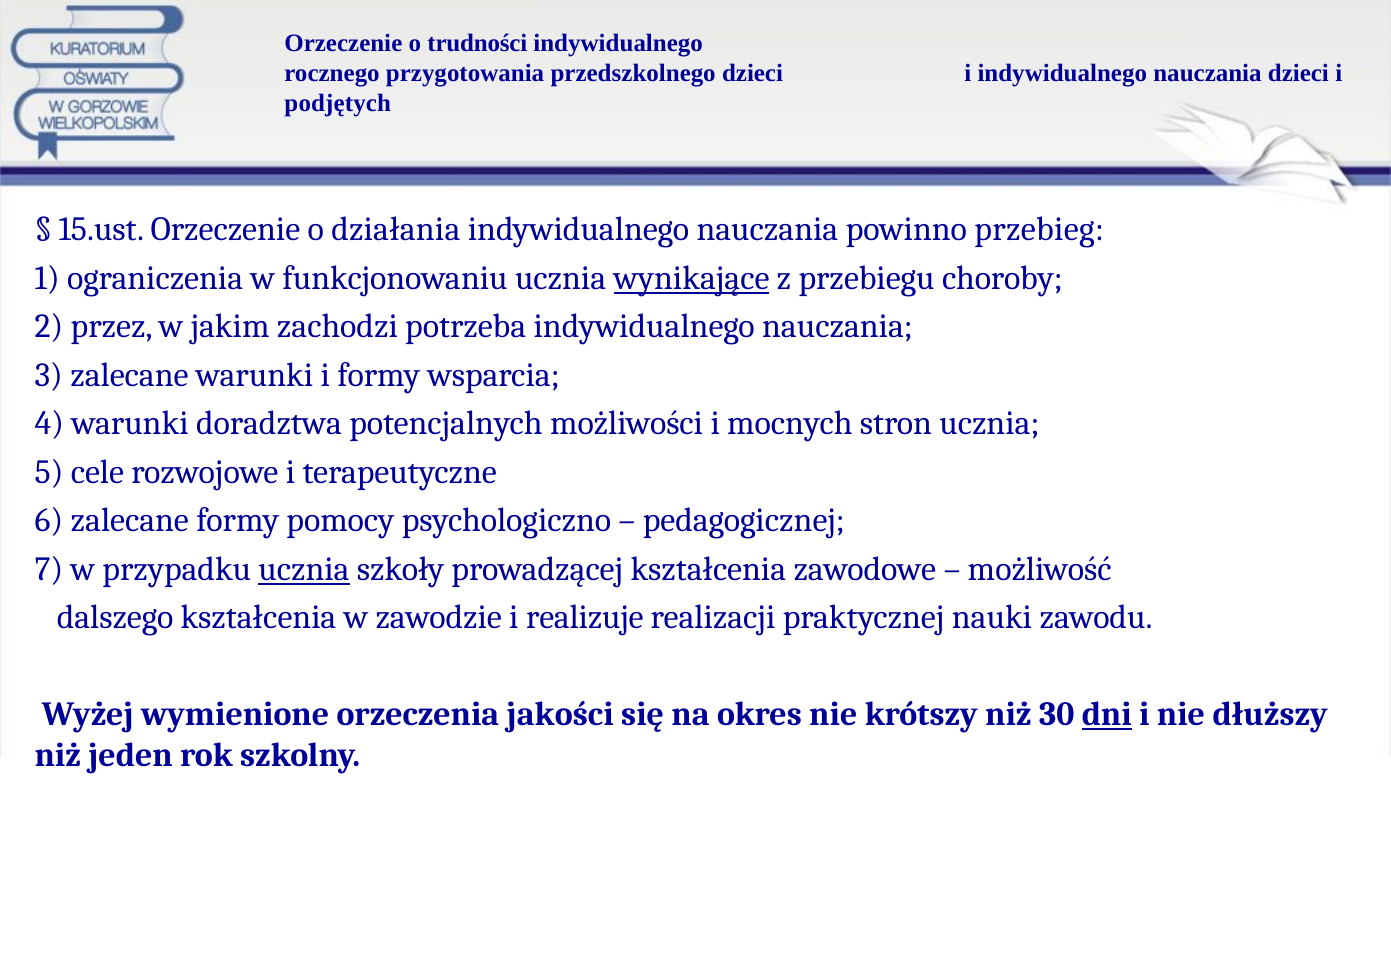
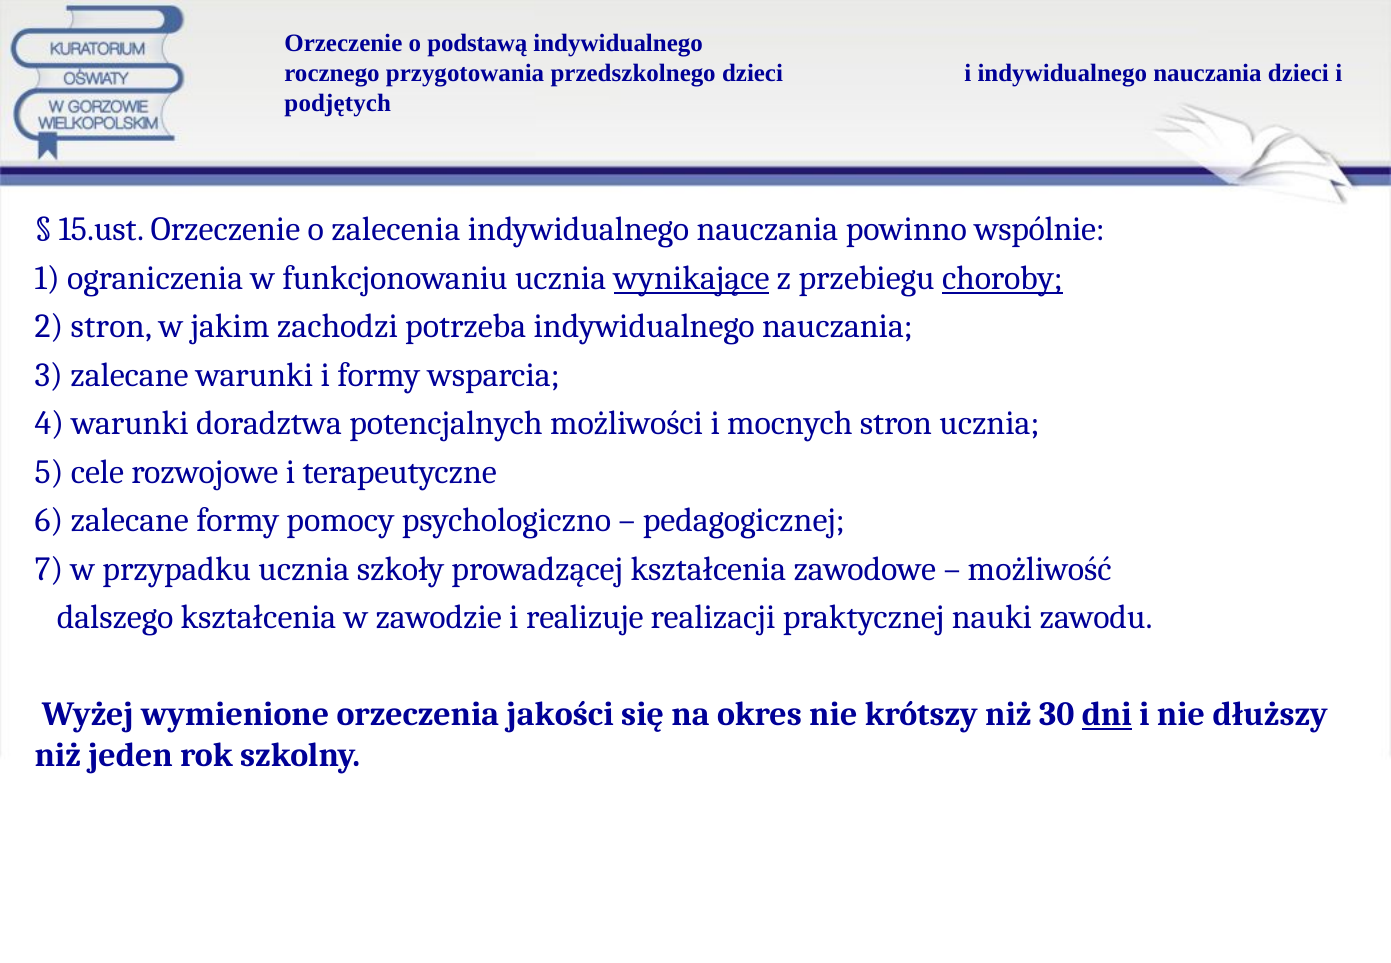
trudności: trudności -> podstawą (477, 43)
działania: działania -> zalecenia (396, 230)
przebieg: przebieg -> wspólnie (1040, 230)
choroby underline: none -> present (1002, 278)
2 przez: przez -> stron (111, 327)
ucznia underline: present -> none (304, 569)
